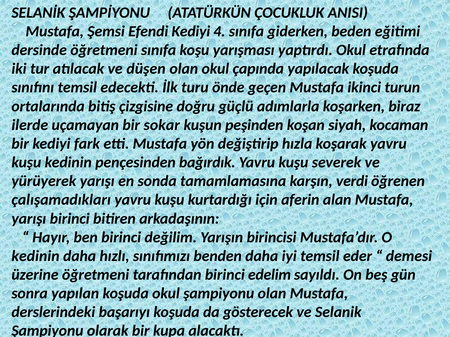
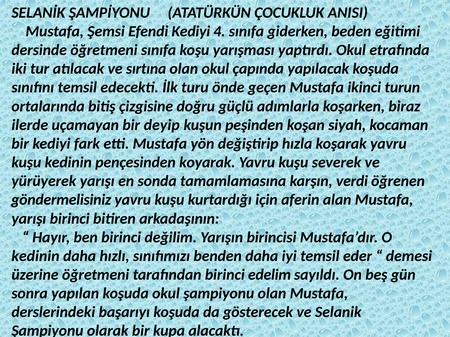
düşen: düşen -> sırtına (146, 69)
sokar: sokar -> deyip (162, 125)
bağırdık: bağırdık -> koyarak (207, 163)
çalışamadıkları: çalışamadıkları -> göndermelisiniz (61, 200)
